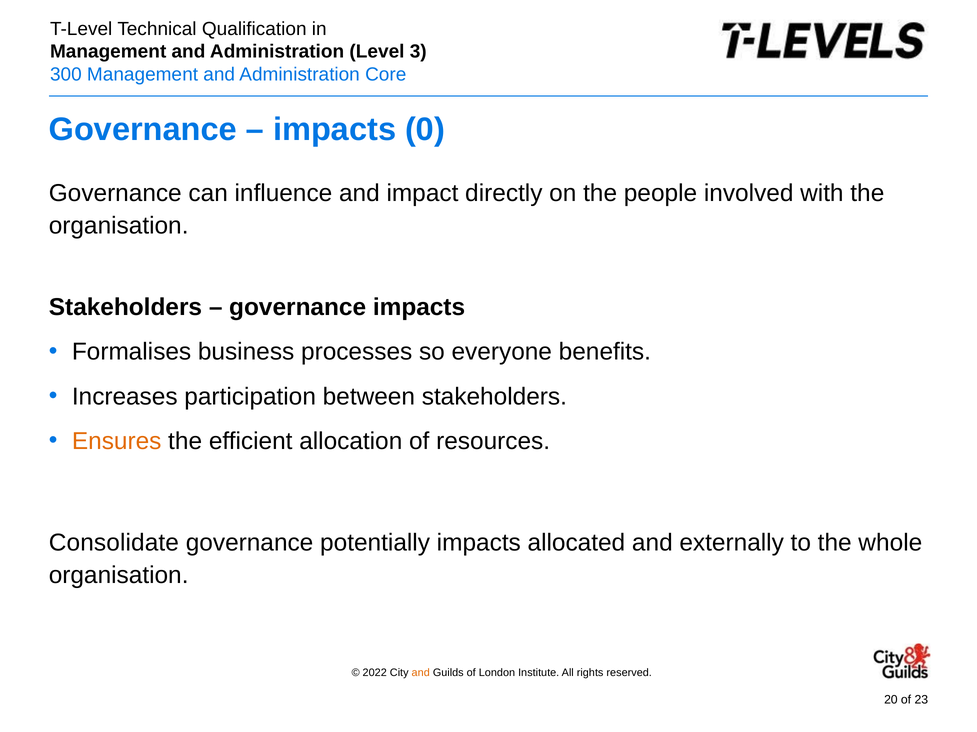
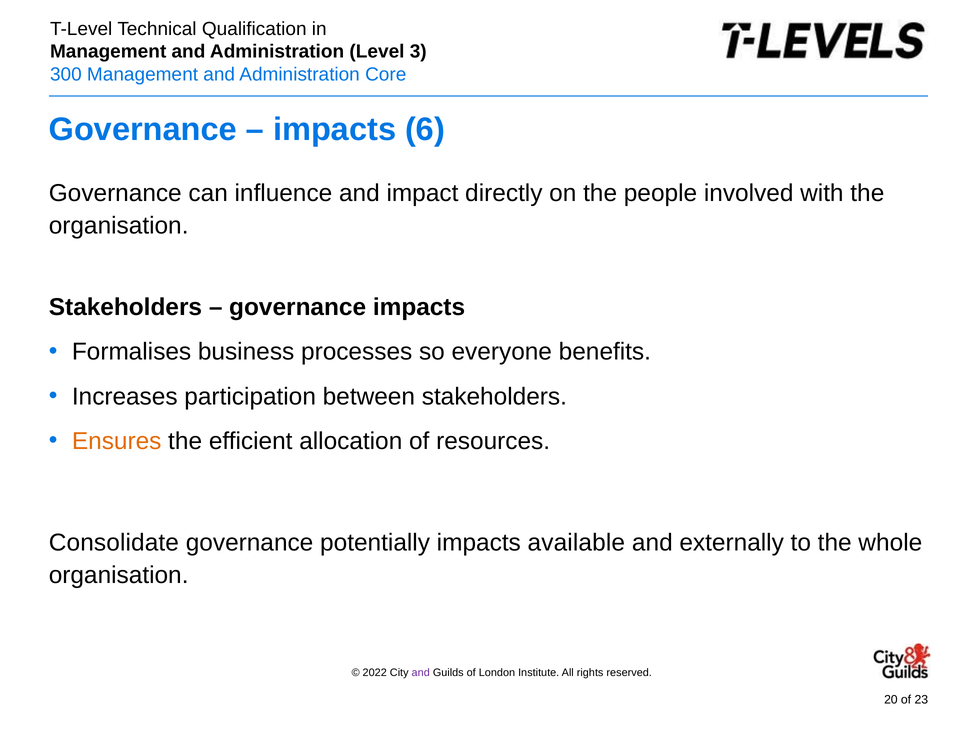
0: 0 -> 6 (425, 130)
allocated: allocated -> available (576, 543)
and colour: orange -> purple (421, 674)
